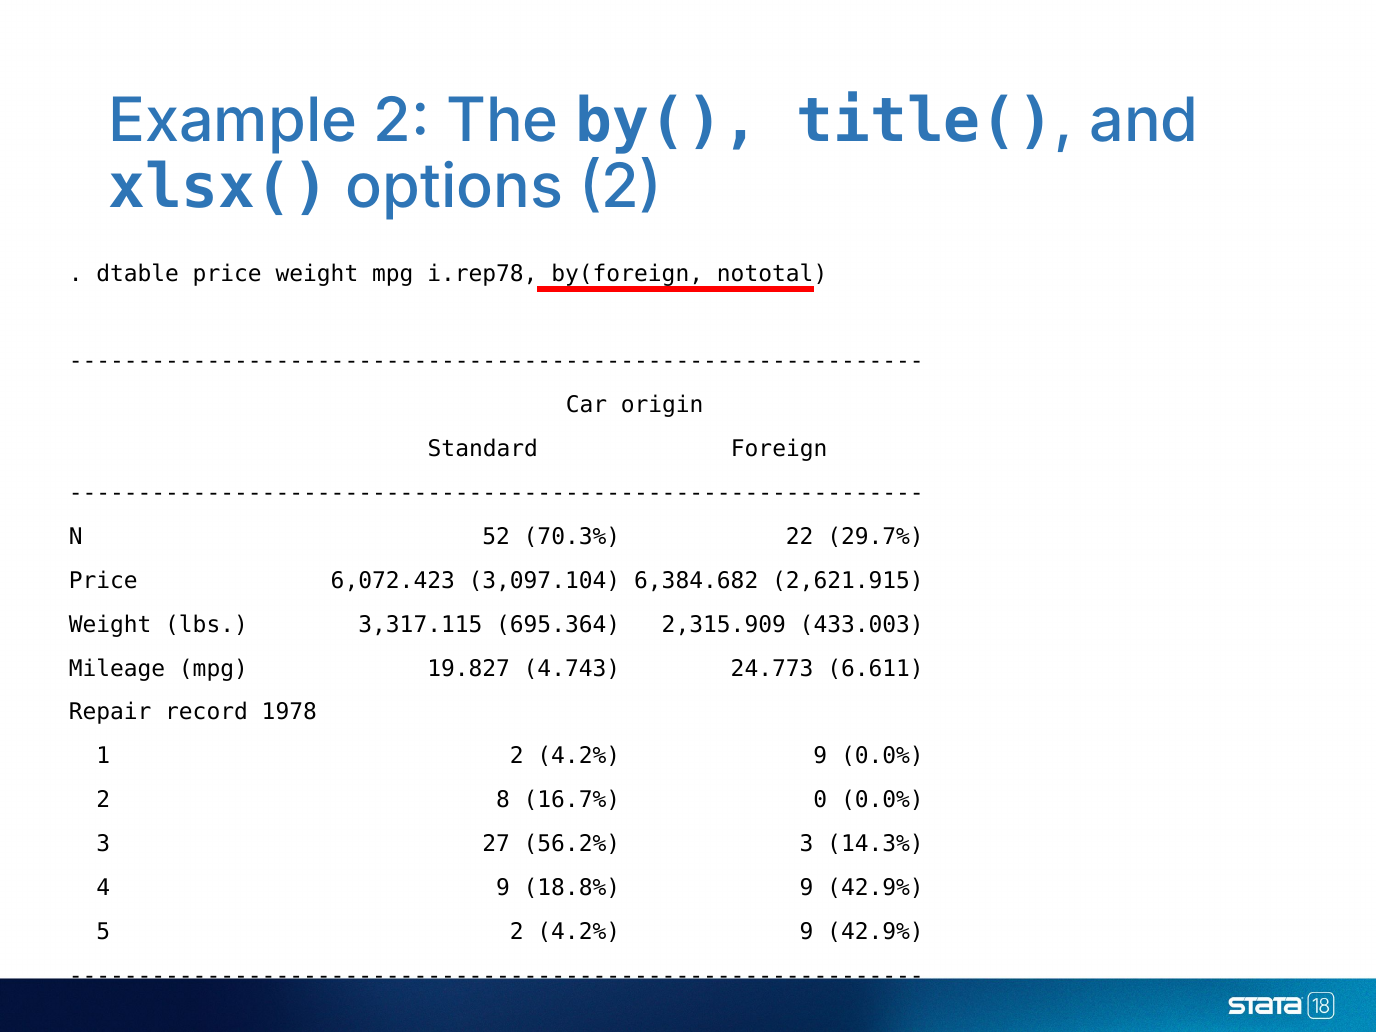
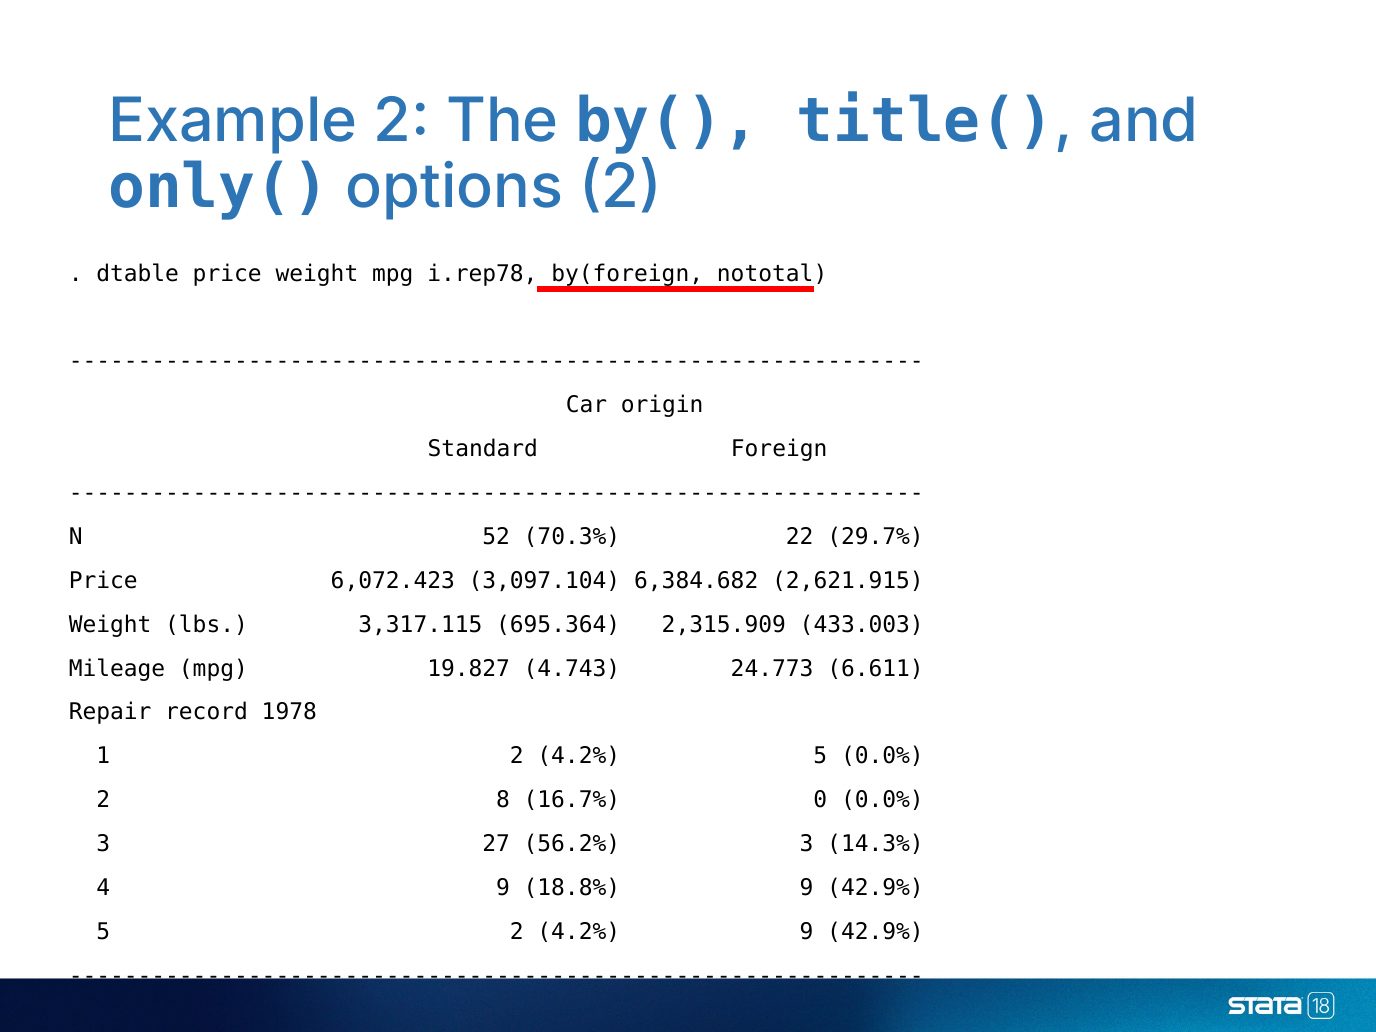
xlsx(: xlsx( -> only( (219, 187)
1 2 4.2% 9: 9 -> 5 (820, 756)
